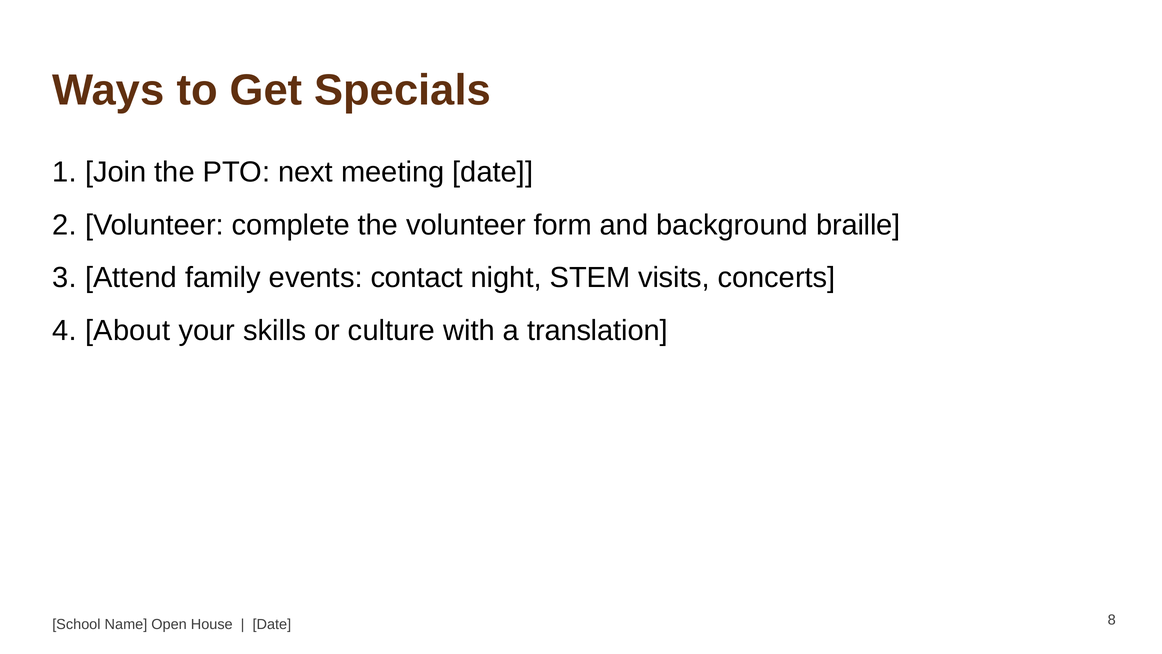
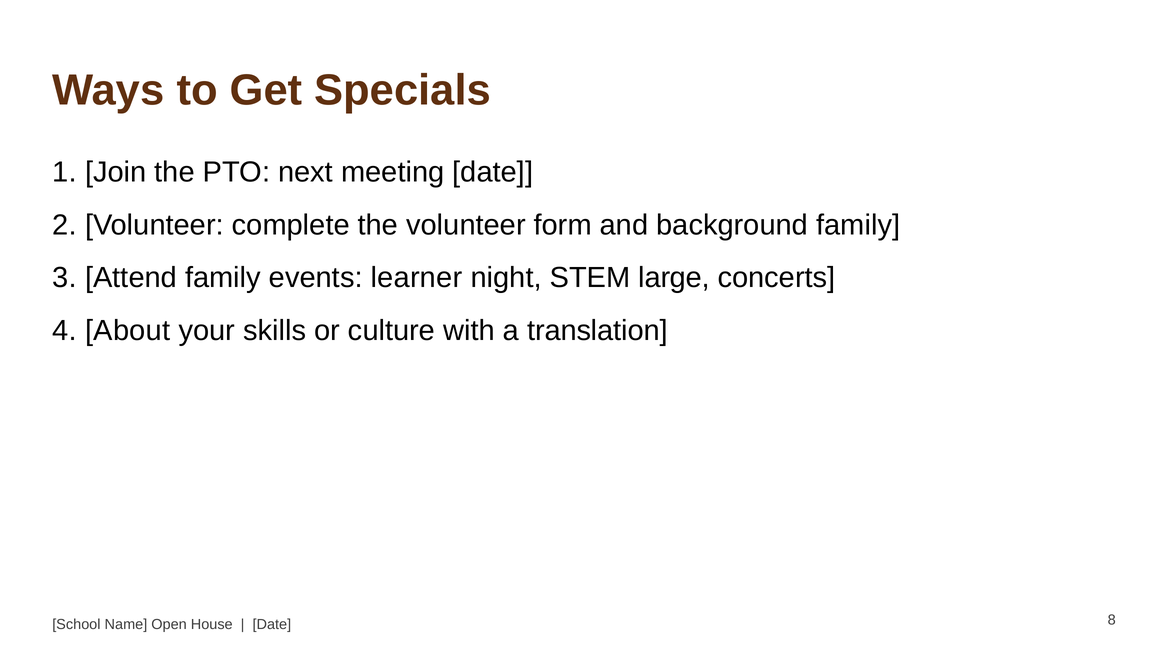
background braille: braille -> family (858, 225)
contact: contact -> learner (417, 278)
visits: visits -> large (674, 278)
